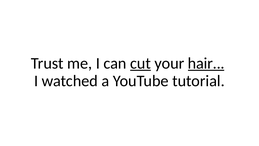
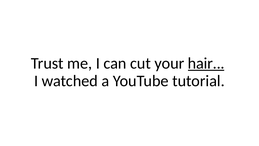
cut underline: present -> none (141, 63)
